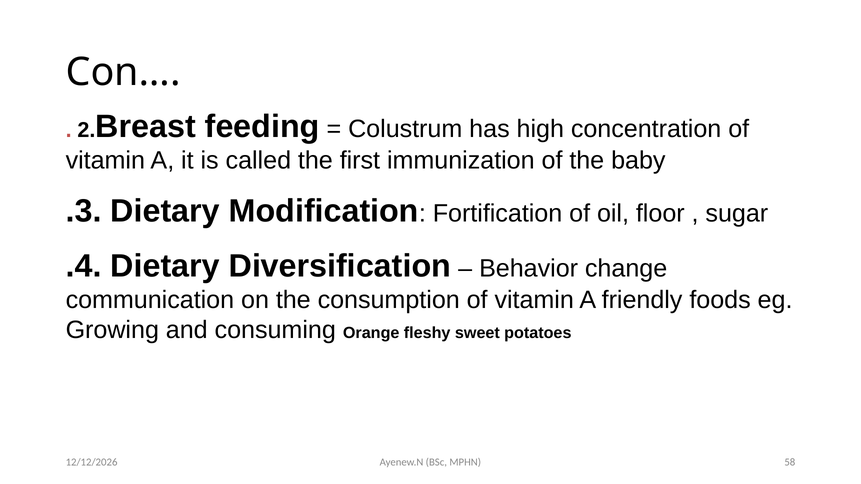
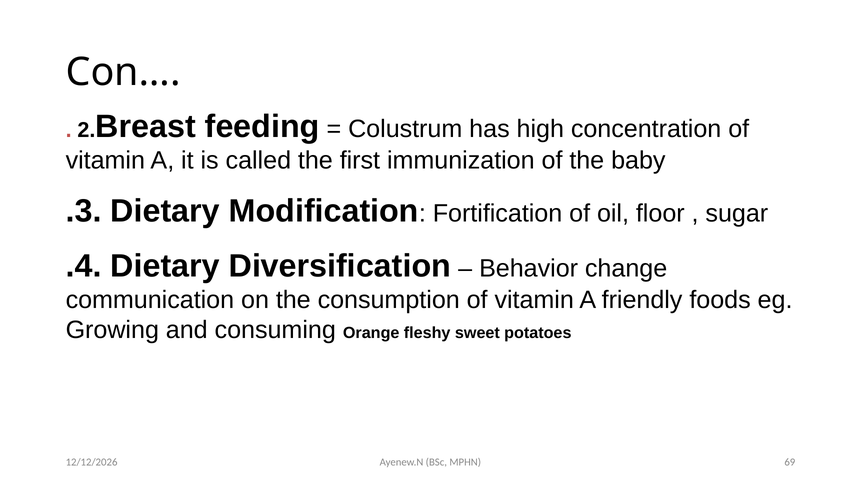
58: 58 -> 69 (790, 462)
